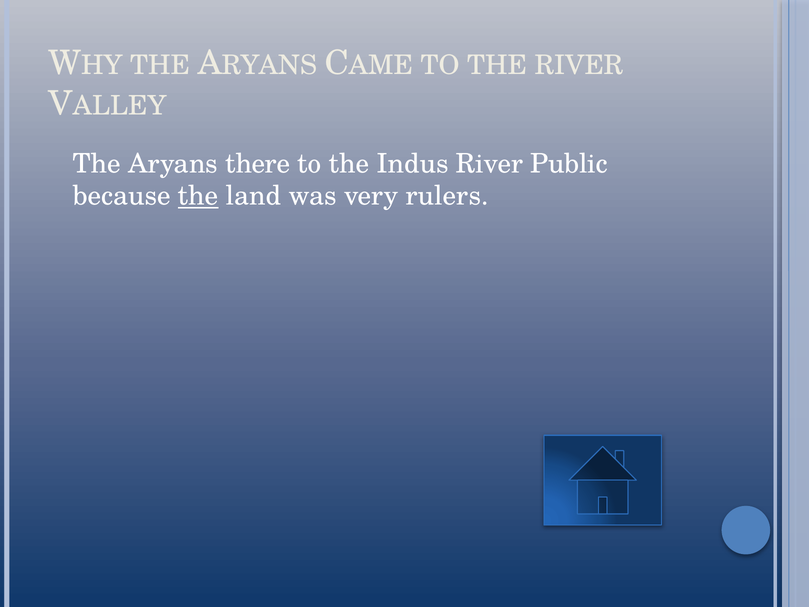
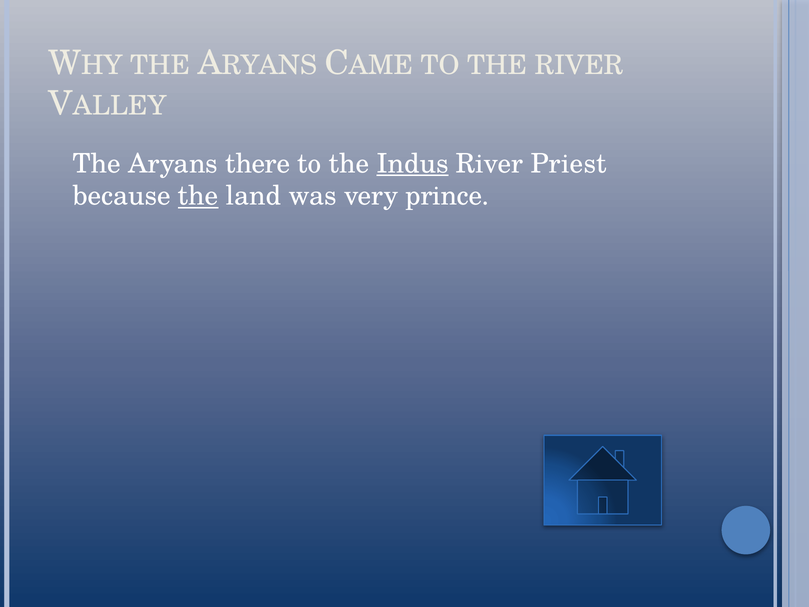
Indus underline: none -> present (413, 164)
Public: Public -> Priest (569, 164)
rulers: rulers -> prince (447, 196)
